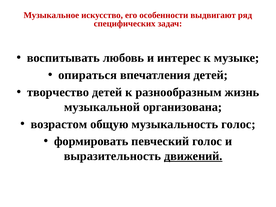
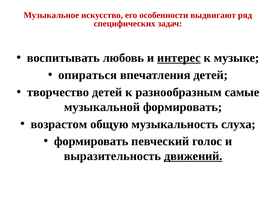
интерес underline: none -> present (179, 58)
жизнь: жизнь -> самые (242, 92)
музыкальной организована: организована -> формировать (183, 107)
музыкальность голос: голос -> слуха (238, 124)
